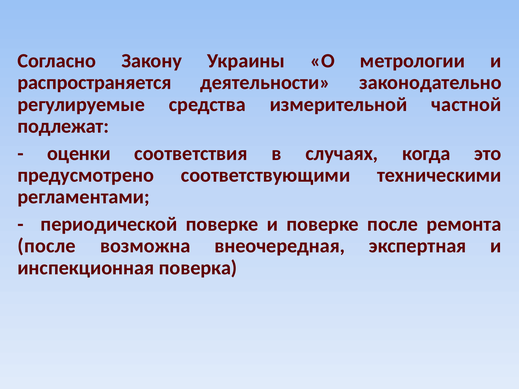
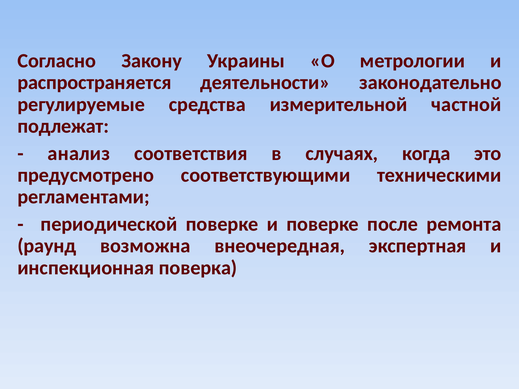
оценки: оценки -> анализ (79, 153)
после: после -> раунд (47, 246)
